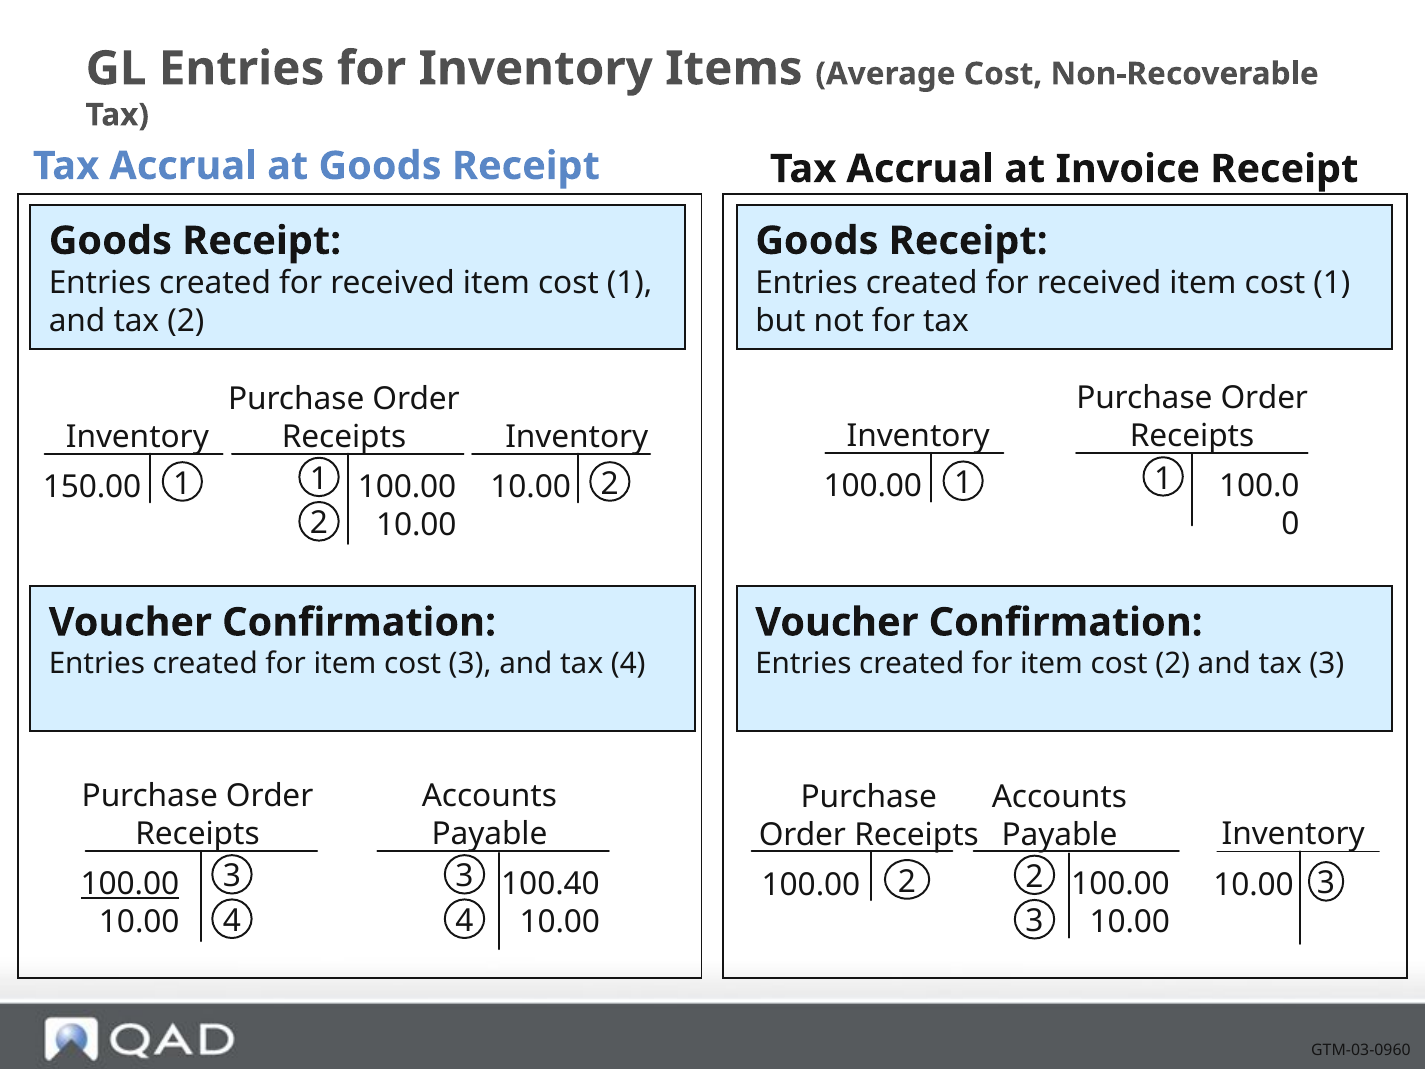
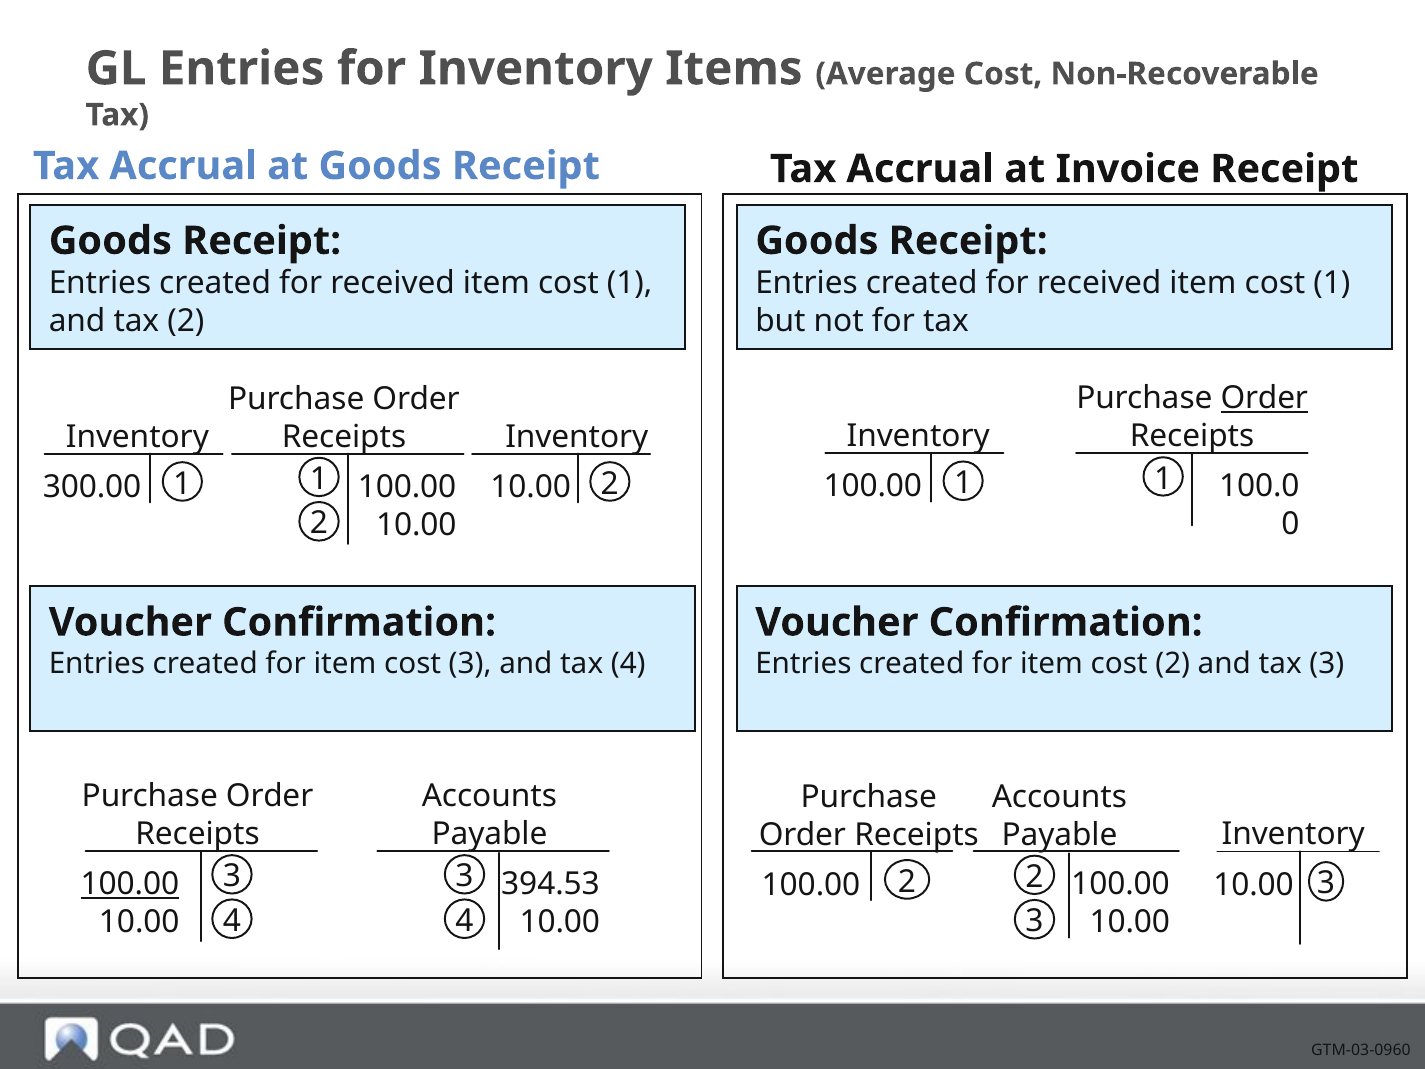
Order underline: none -> present (1264, 398)
150.00: 150.00 -> 300.00 (92, 487)
100.40: 100.40 -> 394.53 (551, 884)
